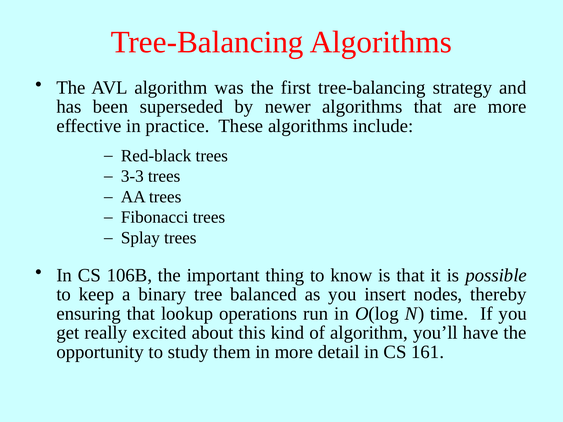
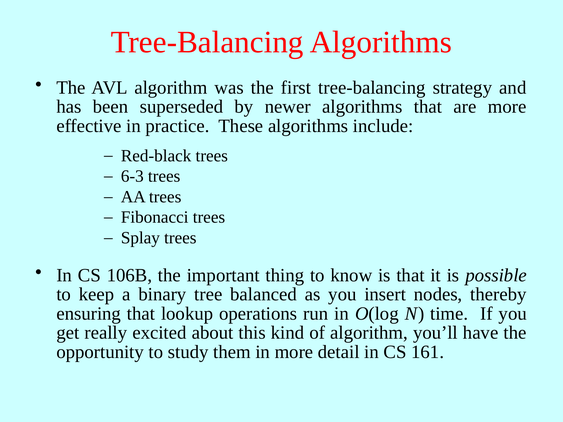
3-3: 3-3 -> 6-3 (132, 176)
